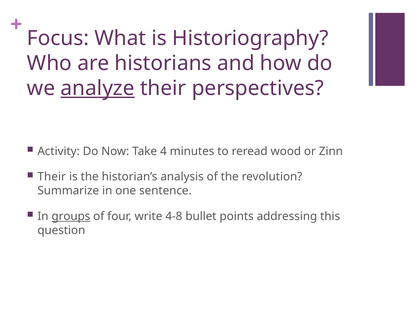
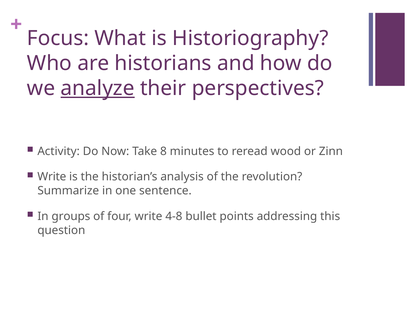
4: 4 -> 8 (163, 152)
Their: Their -> Write (52, 177)
groups underline: present -> none (71, 217)
